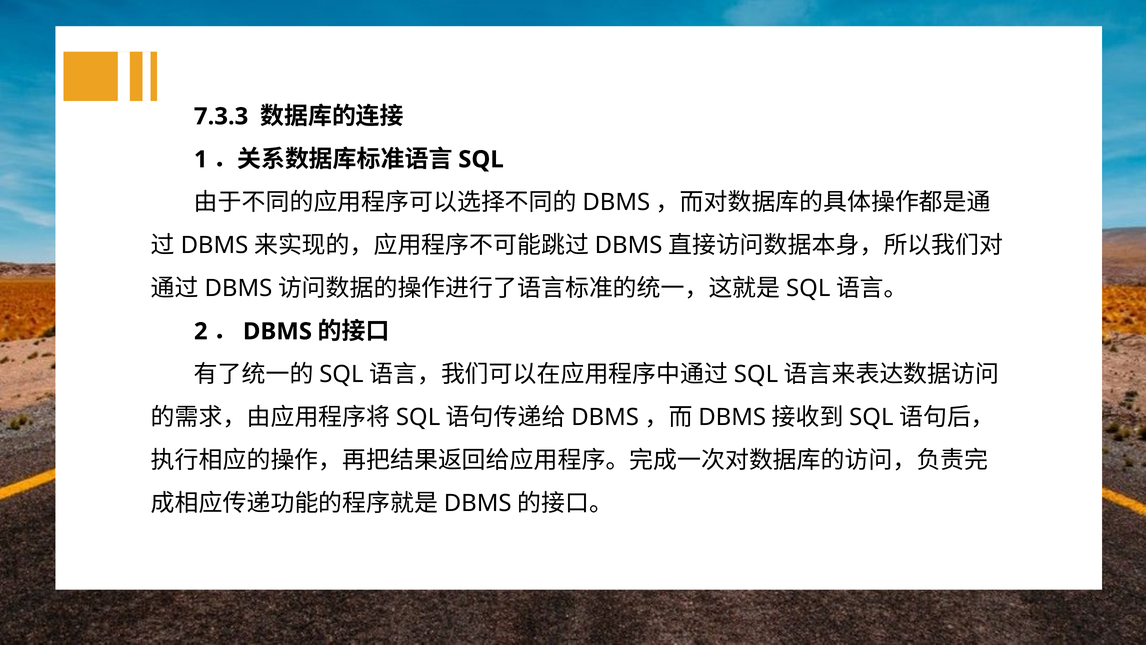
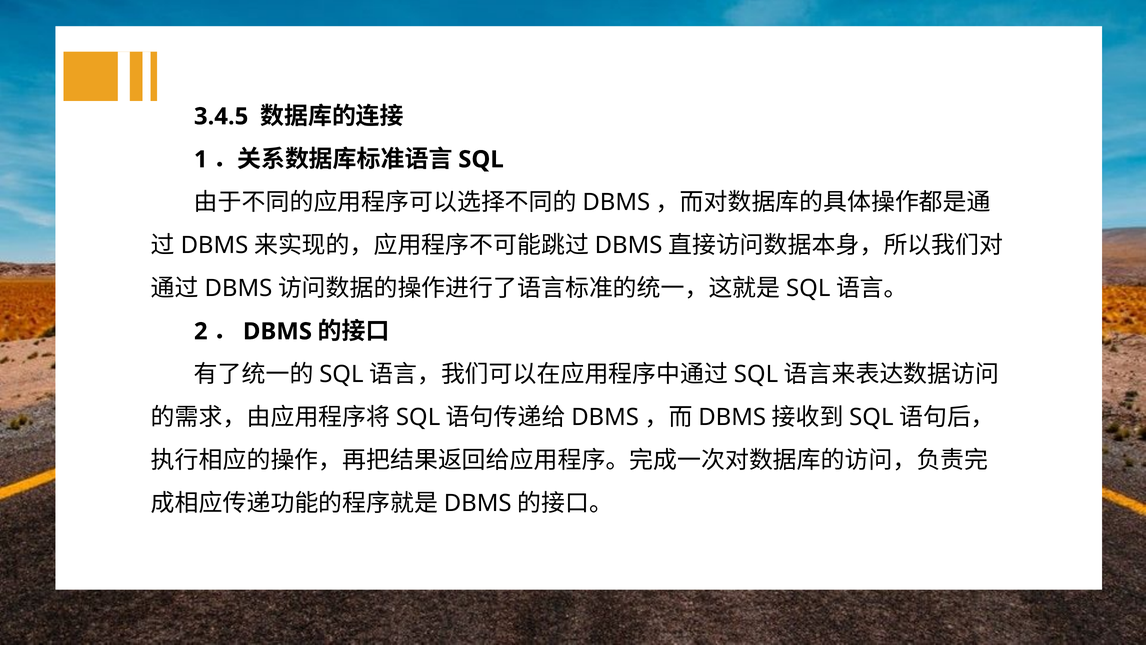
7.3.3: 7.3.3 -> 3.4.5 (221, 116)
